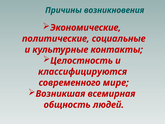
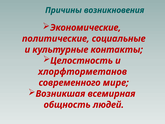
классифицируются: классифицируются -> хлорфторметанов (83, 72)
